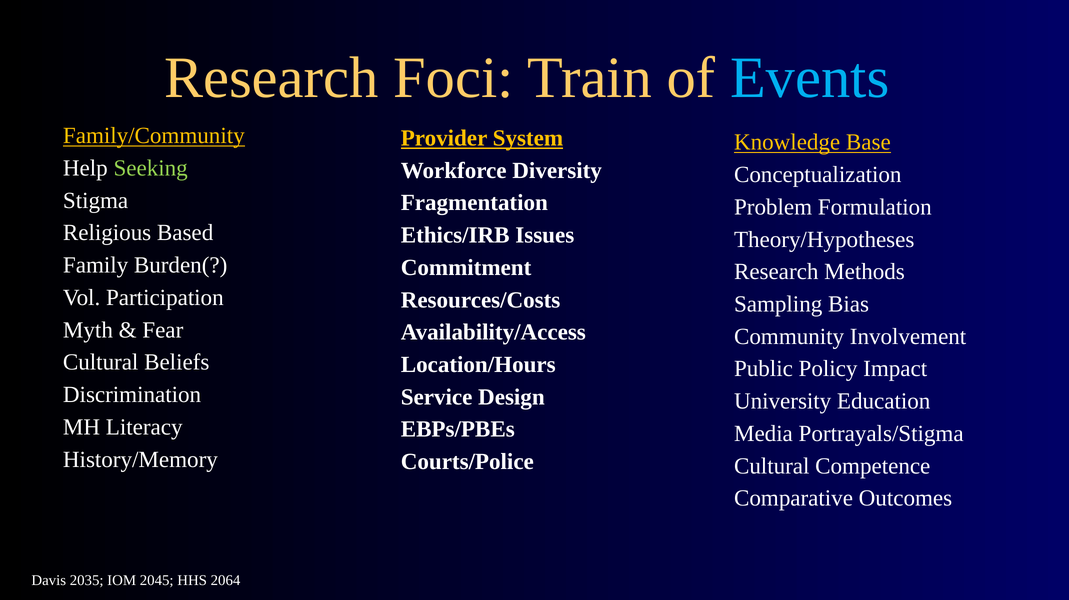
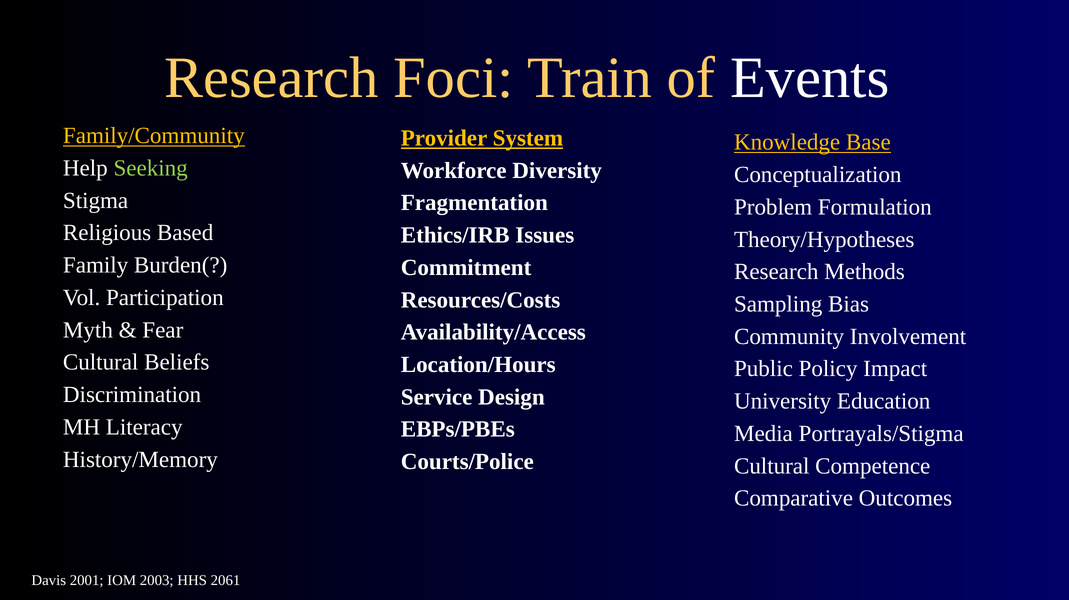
Events colour: light blue -> white (810, 78)
2035: 2035 -> 2001 (87, 580)
2045: 2045 -> 2003 (157, 580)
2064: 2064 -> 2061 (226, 580)
